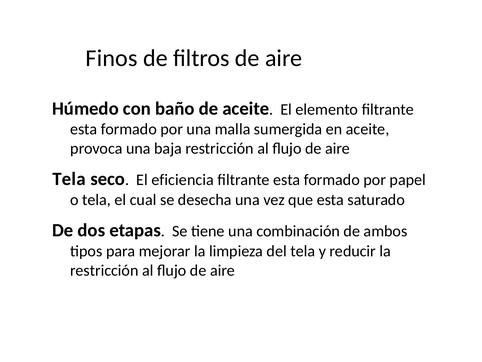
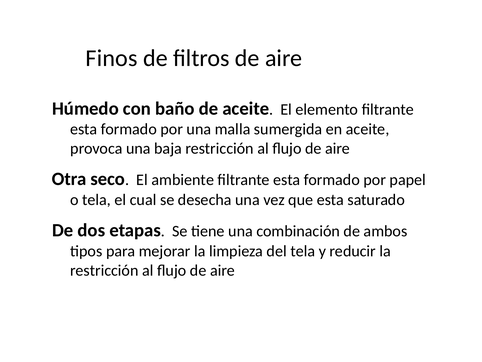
Tela: Tela -> Otra (69, 179)
eficiencia: eficiencia -> ambiente (183, 180)
